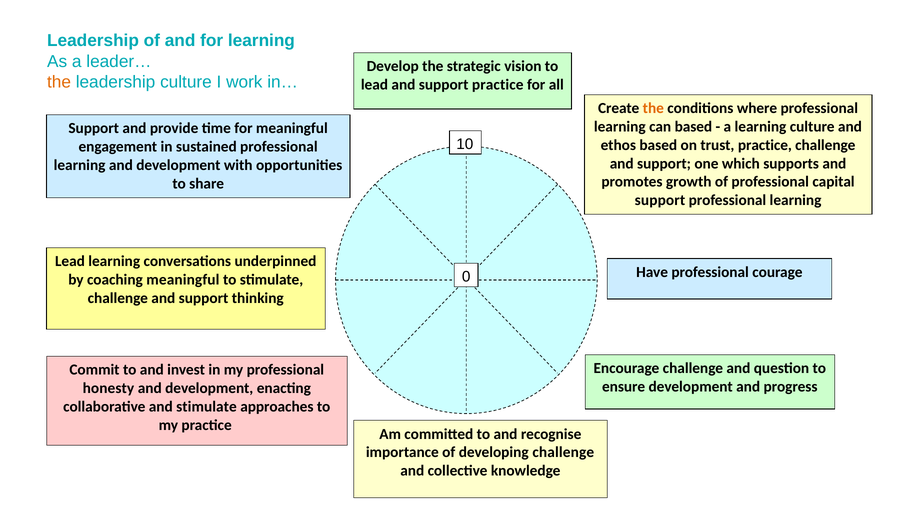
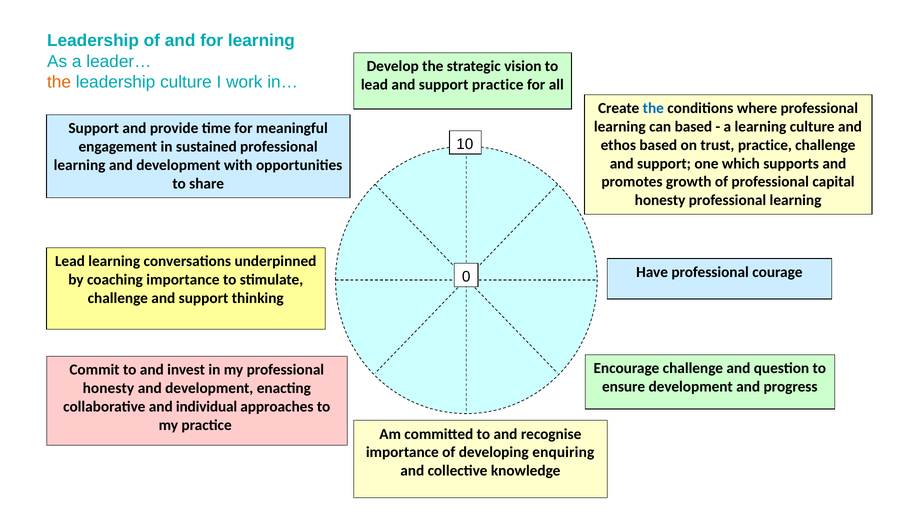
the colour: orange -> blue (653, 108)
support: support -> honesty (660, 200)
coaching meaningful: meaningful -> importance (183, 280)
and stimulate: stimulate -> individual (207, 407)
developing challenge: challenge -> enquiring (563, 453)
